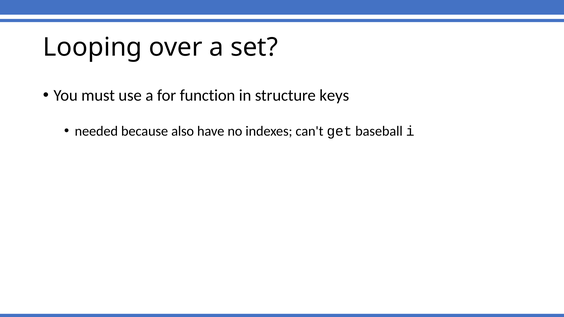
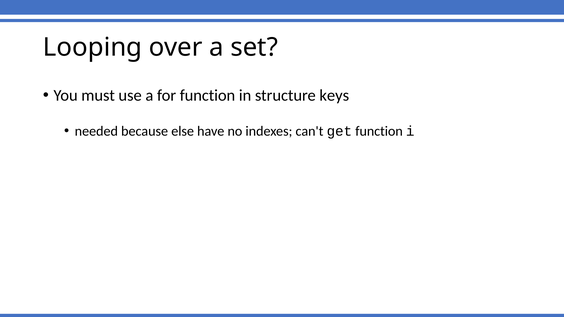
also: also -> else (183, 131)
get baseball: baseball -> function (379, 131)
